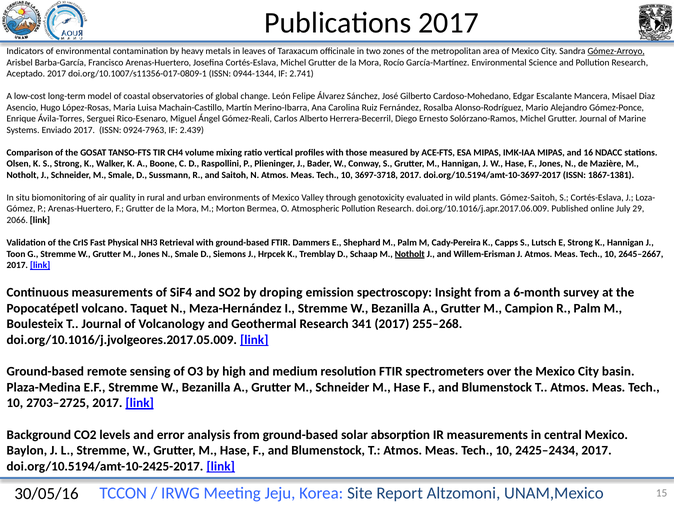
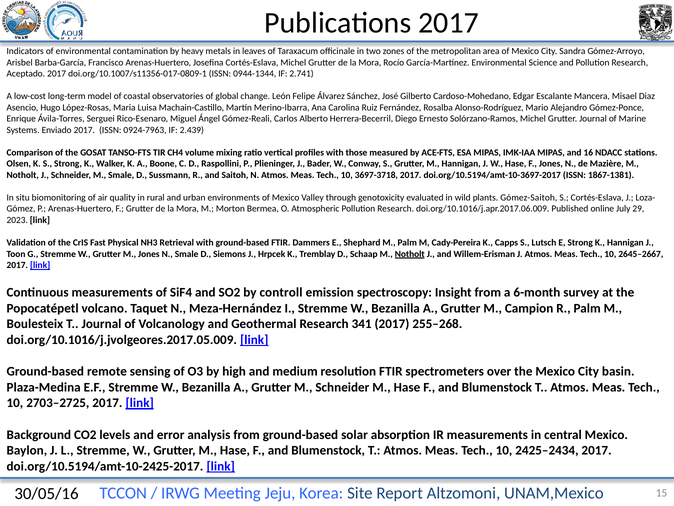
Gómez-Arroyo underline: present -> none (616, 51)
2066: 2066 -> 2023 (17, 220)
droping: droping -> controll (281, 292)
